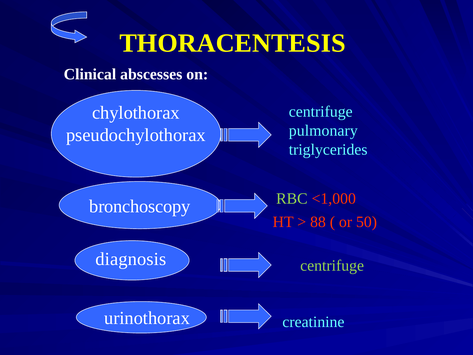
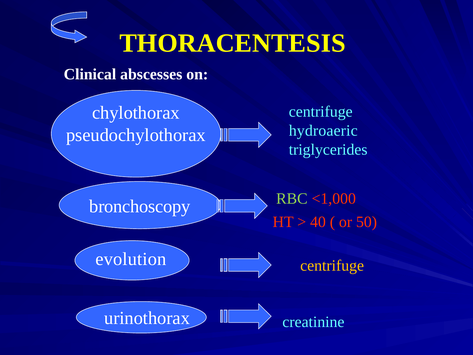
pulmonary: pulmonary -> hydroaeric (323, 131)
88: 88 -> 40 (318, 222)
diagnosis: diagnosis -> evolution (131, 259)
centrifuge colour: light green -> yellow (332, 265)
